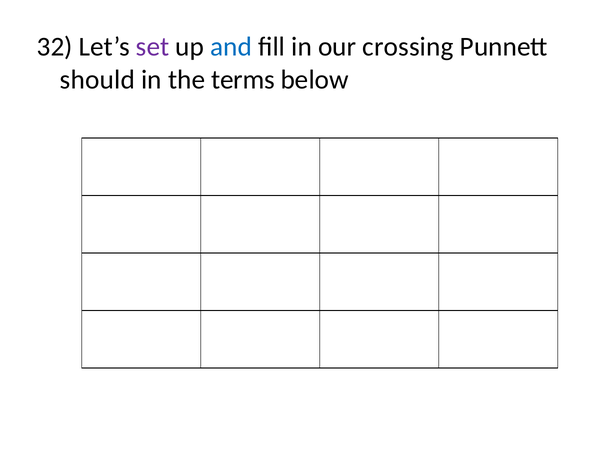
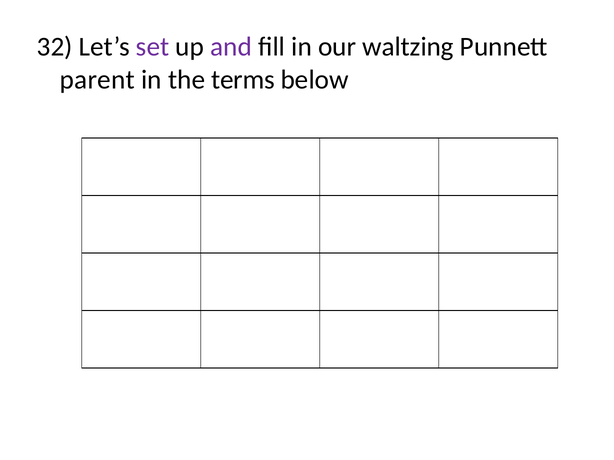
and colour: blue -> purple (231, 47)
crossing: crossing -> waltzing (408, 47)
should: should -> parent (97, 80)
